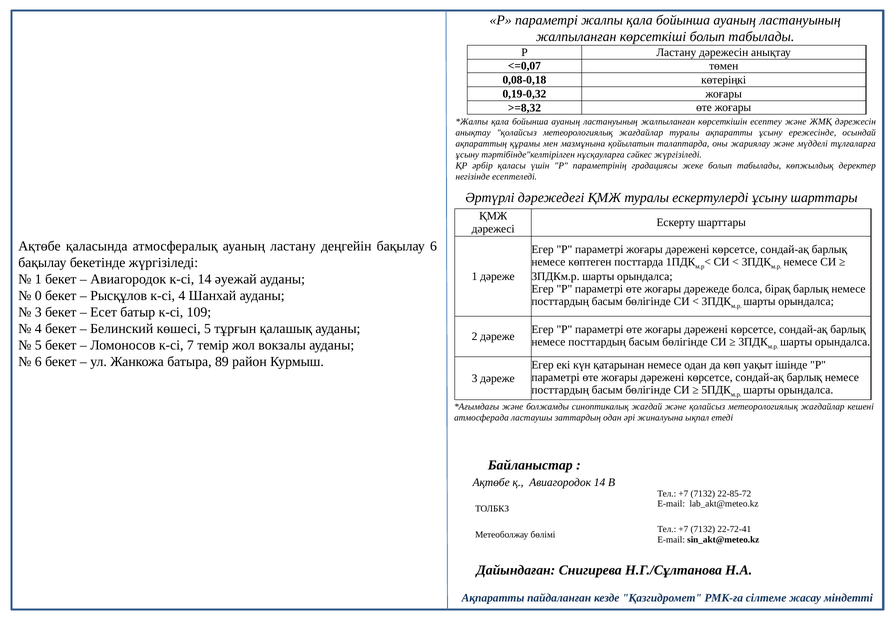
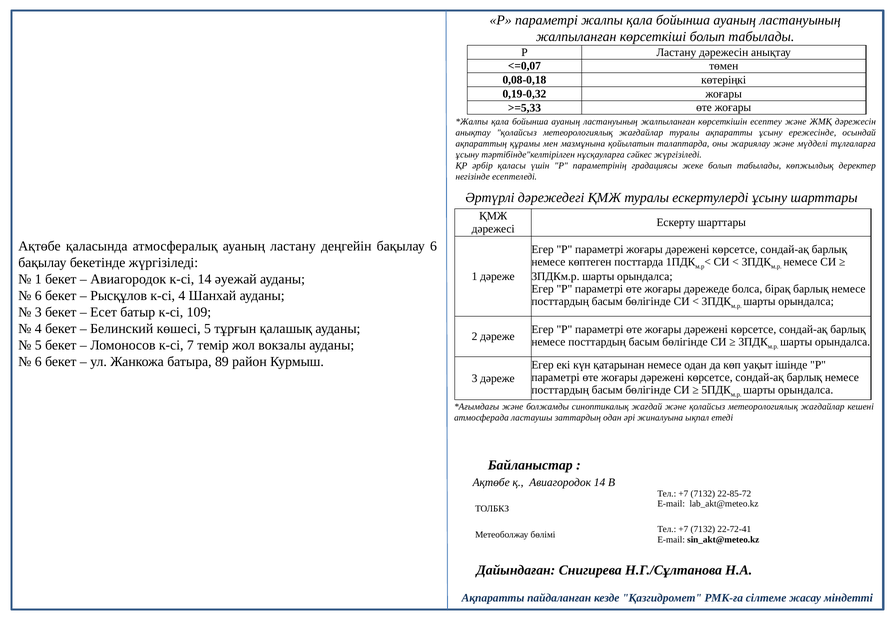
>=8,32: >=8,32 -> >=5,33 (524, 108)
0: 0 -> 6 (38, 296)
